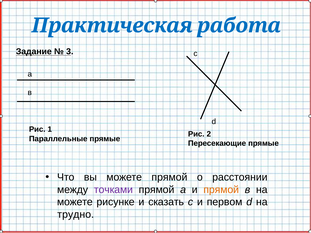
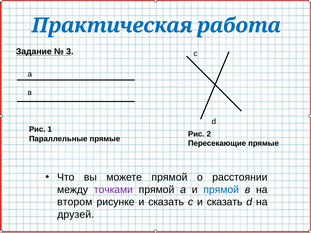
прямой colour: orange -> blue (221, 190)
можете: можете -> втором (75, 202)
с и первом: первом -> сказать (225, 202)
трудно: трудно -> друзей (76, 215)
